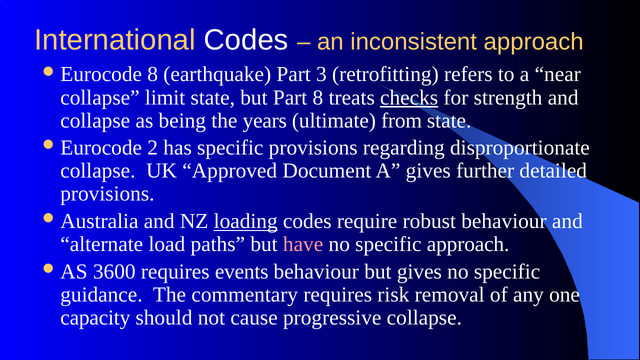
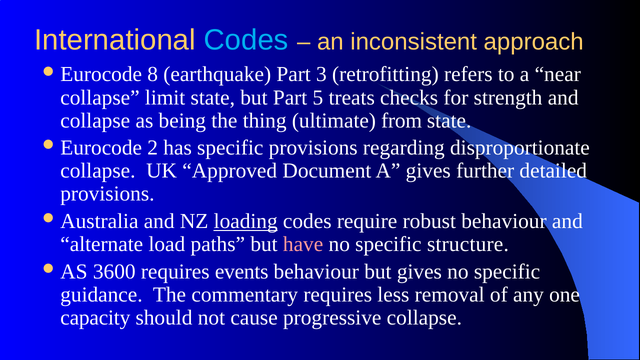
Codes colour: white -> light blue (246, 40)
Part 8: 8 -> 5 (318, 97)
checks underline: present -> none (409, 97)
years: years -> thing (265, 121)
specific approach: approach -> structure (468, 244)
risk: risk -> less (393, 295)
